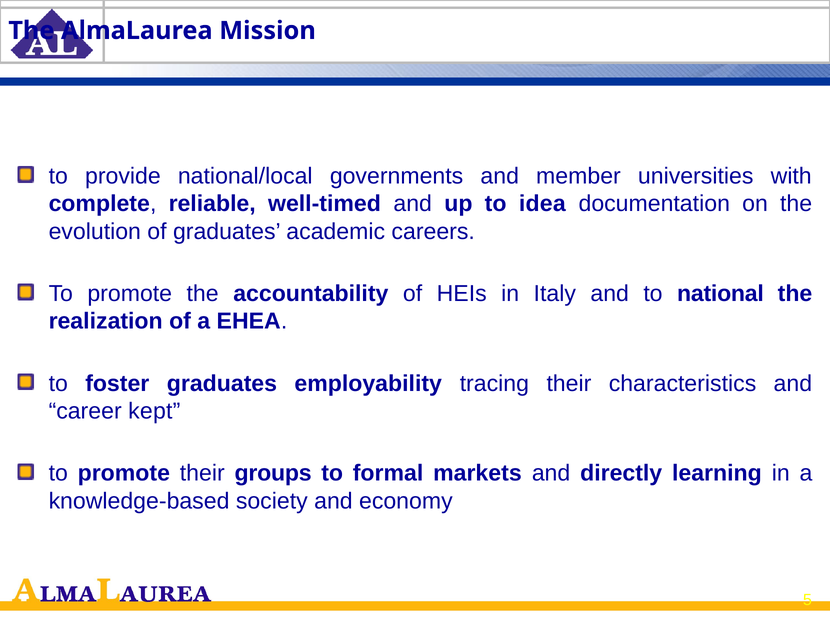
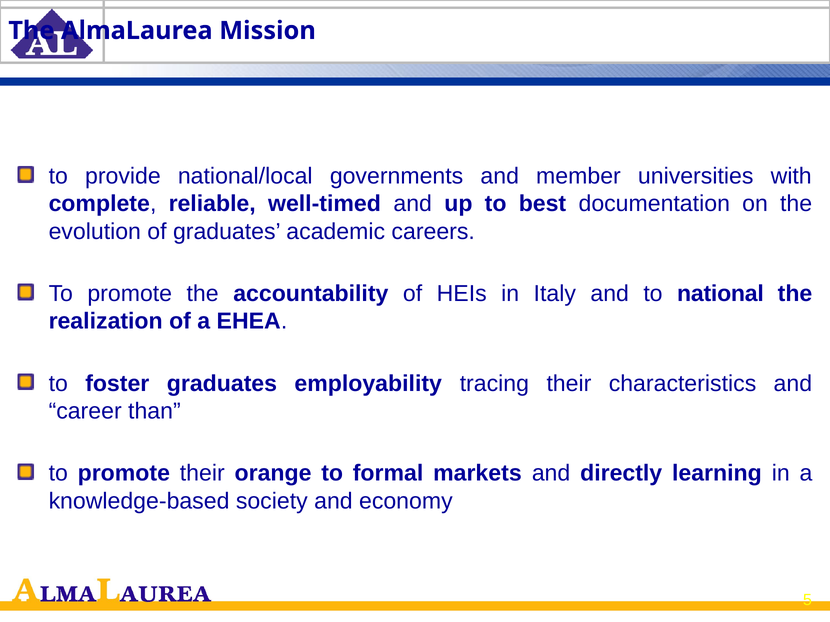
idea: idea -> best (542, 204)
kept: kept -> than (154, 411)
groups: groups -> orange (273, 474)
